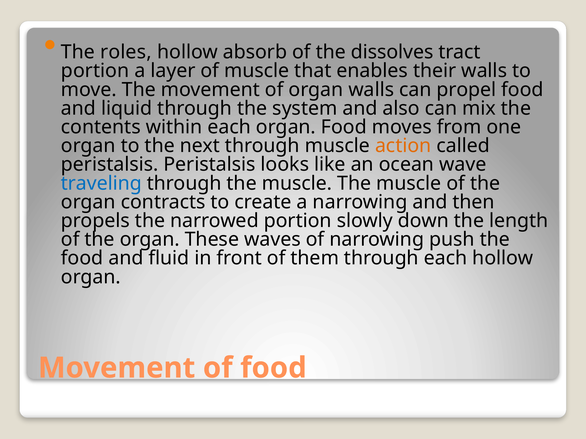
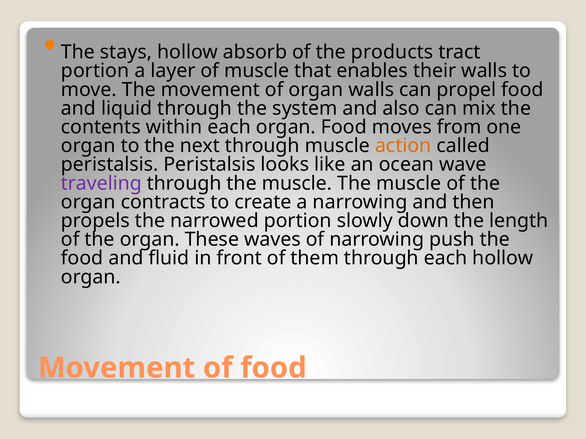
roles: roles -> stays (126, 52)
dissolves: dissolves -> products (392, 52)
traveling colour: blue -> purple (101, 183)
